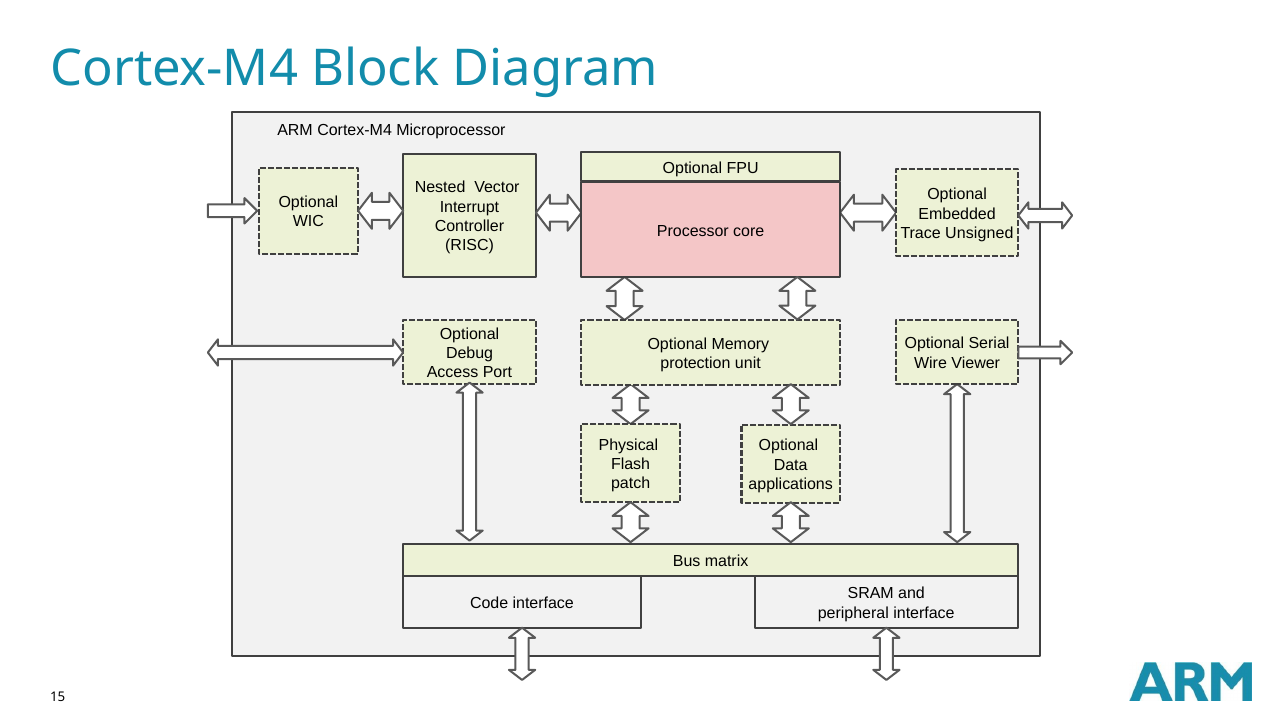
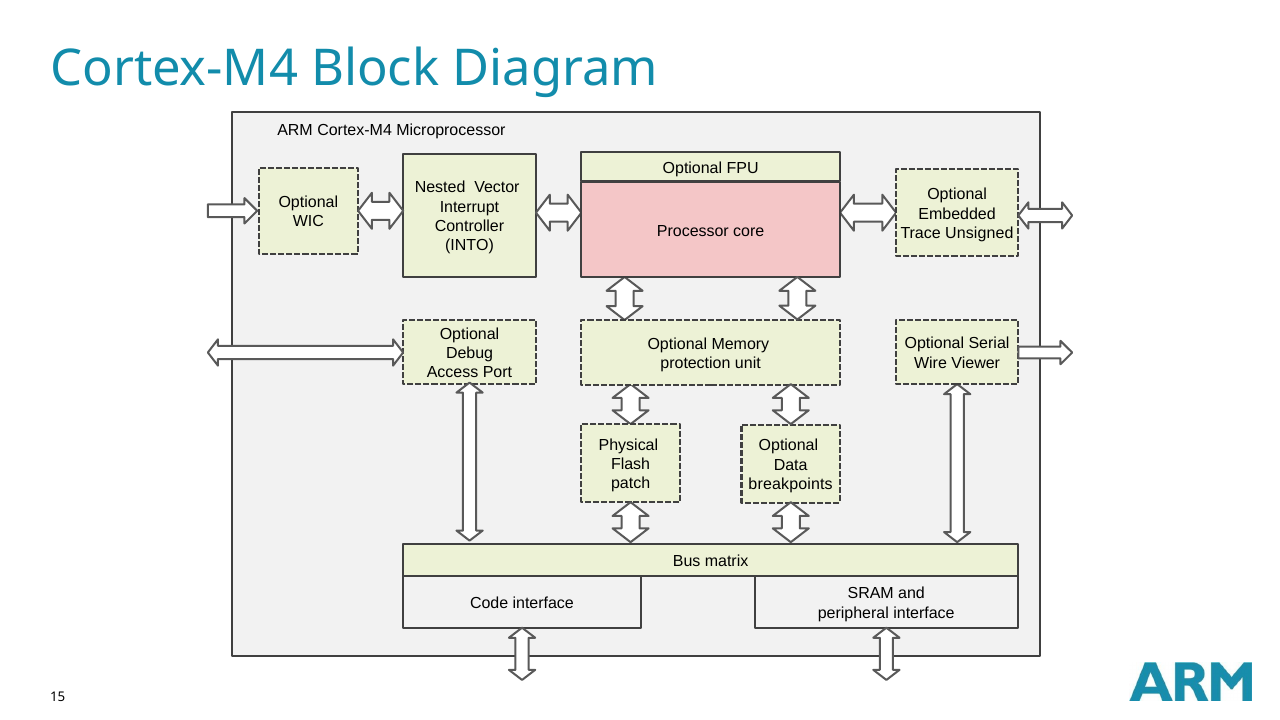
RISC: RISC -> INTO (470, 245)
applications: applications -> breakpoints (791, 484)
